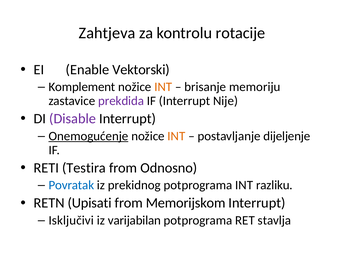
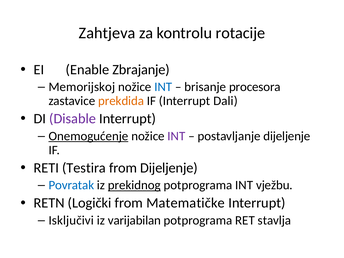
Vektorski: Vektorski -> Zbrajanje (141, 70)
Komplement: Komplement -> Memorijskoj (82, 87)
INT colour: orange -> blue (163, 87)
memoriju: memoriju -> procesora (255, 87)
prekdida colour: purple -> orange (121, 101)
Nije: Nije -> Dali (226, 101)
INT colour: orange -> purple (176, 136)
from Odnosno: Odnosno -> Dijeljenje (169, 168)
prekidnog underline: none -> present (134, 185)
razliku: razliku -> vježbu (274, 185)
Upisati: Upisati -> Logički (90, 203)
Memorijskom: Memorijskom -> Matematičke (186, 203)
